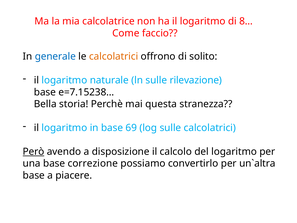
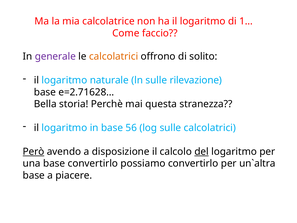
8…: 8… -> 1… (246, 21)
generale colour: blue -> purple (55, 56)
e=7.15238…: e=7.15238… -> e=2.71628… (86, 92)
69: 69 -> 56 (131, 128)
del underline: none -> present (202, 151)
base correzione: correzione -> convertirlo (93, 163)
